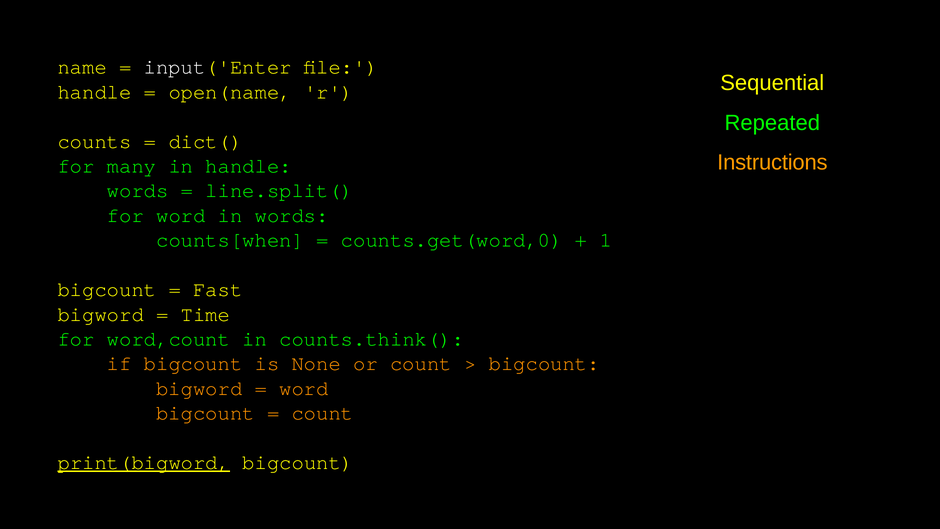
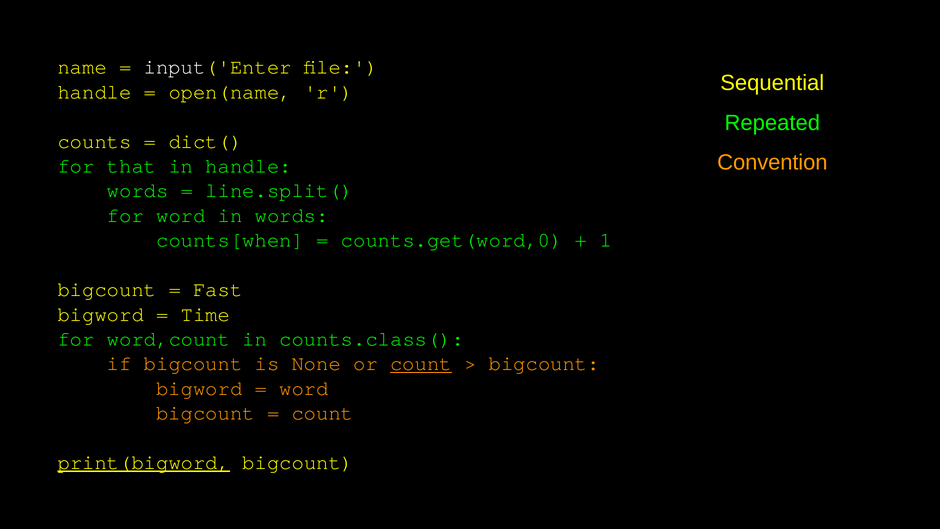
Instructions: Instructions -> Convention (772, 162)
many: many -> that (132, 166)
counts.think(: counts.think( -> counts.class( (372, 339)
count underline: none -> present (421, 363)
